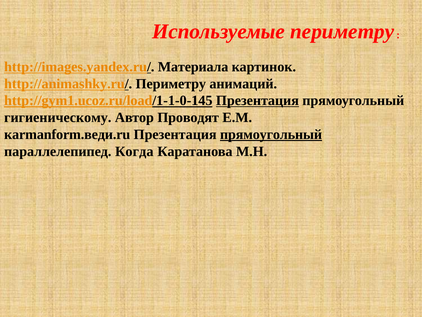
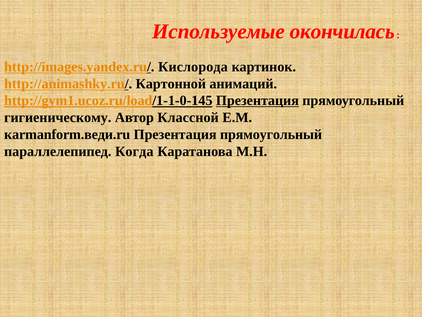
Используемые периметру: периметру -> окончилась (342, 32)
Материала: Материала -> Кислорода (193, 67)
http://animashky.ru/ Периметру: Периметру -> Картонной (171, 84)
Проводят: Проводят -> Классной (188, 117)
прямоугольный underline: present -> none (271, 134)
